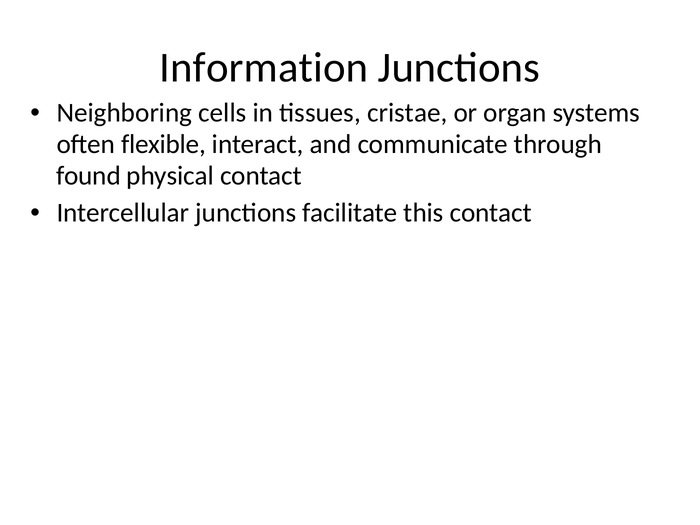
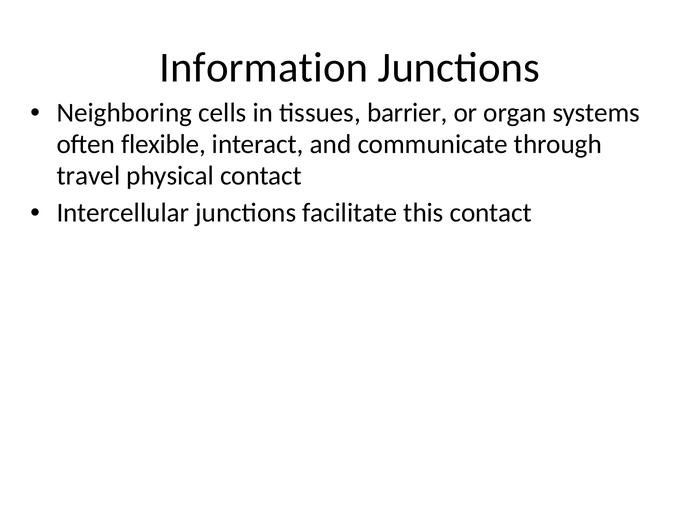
cristae: cristae -> barrier (407, 113)
found: found -> travel (88, 176)
